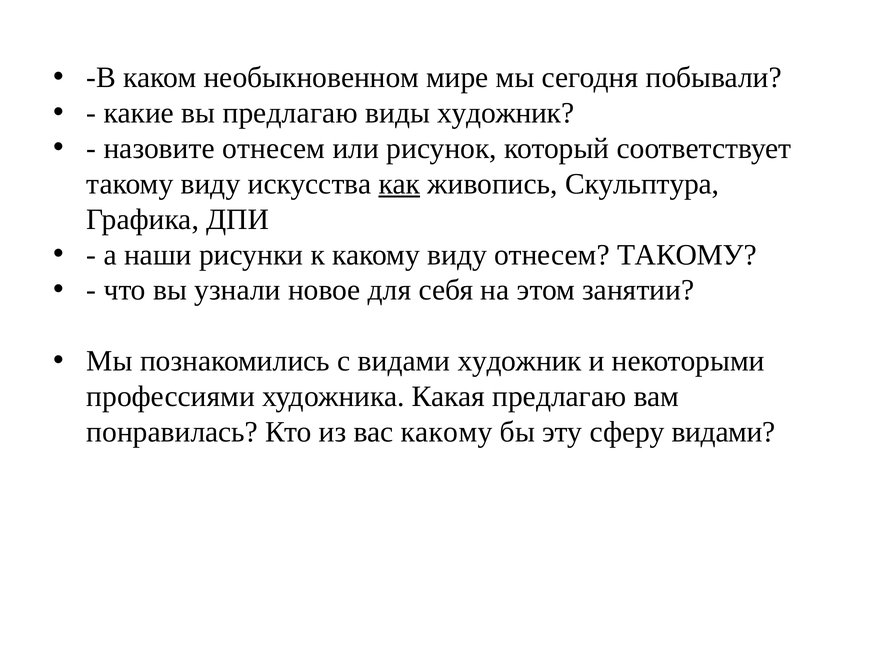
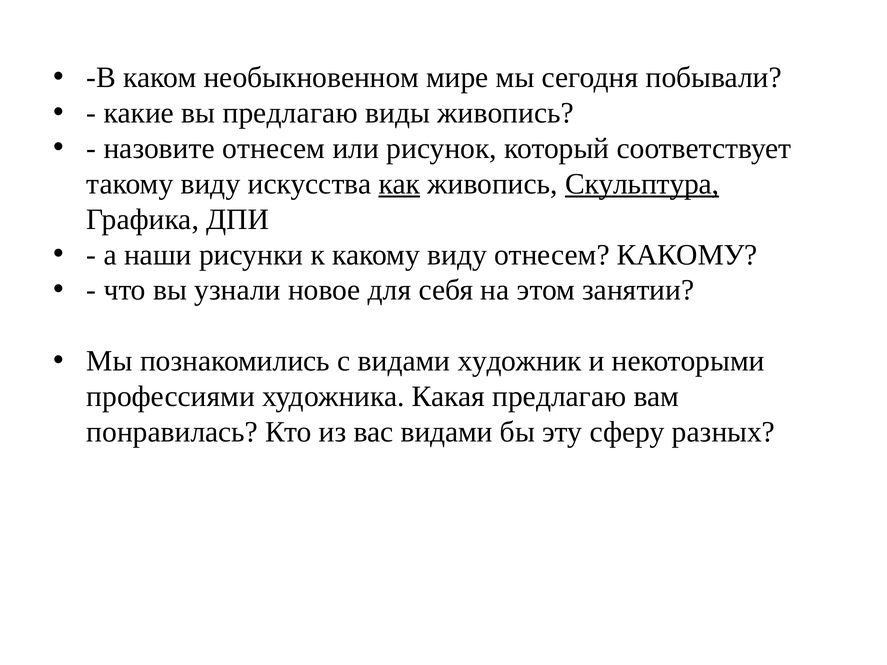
виды художник: художник -> живопись (506, 113)
Скульптура underline: none -> present (642, 184)
отнесем ТАКОМУ: ТАКОМУ -> КАКОМУ (687, 255)
вас какому: какому -> видами (447, 432)
сферу видами: видами -> разных (724, 432)
